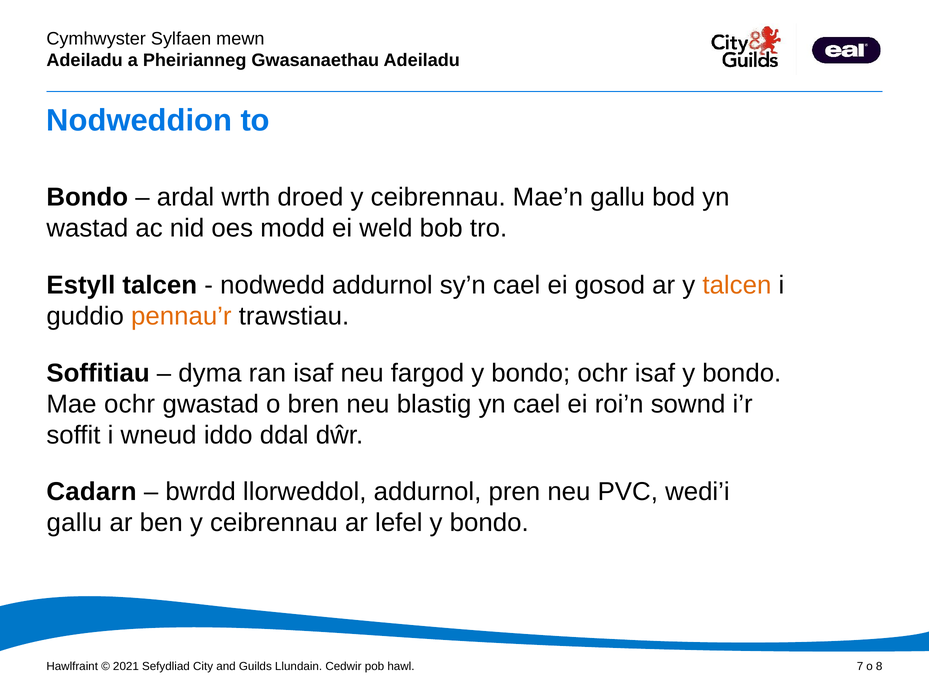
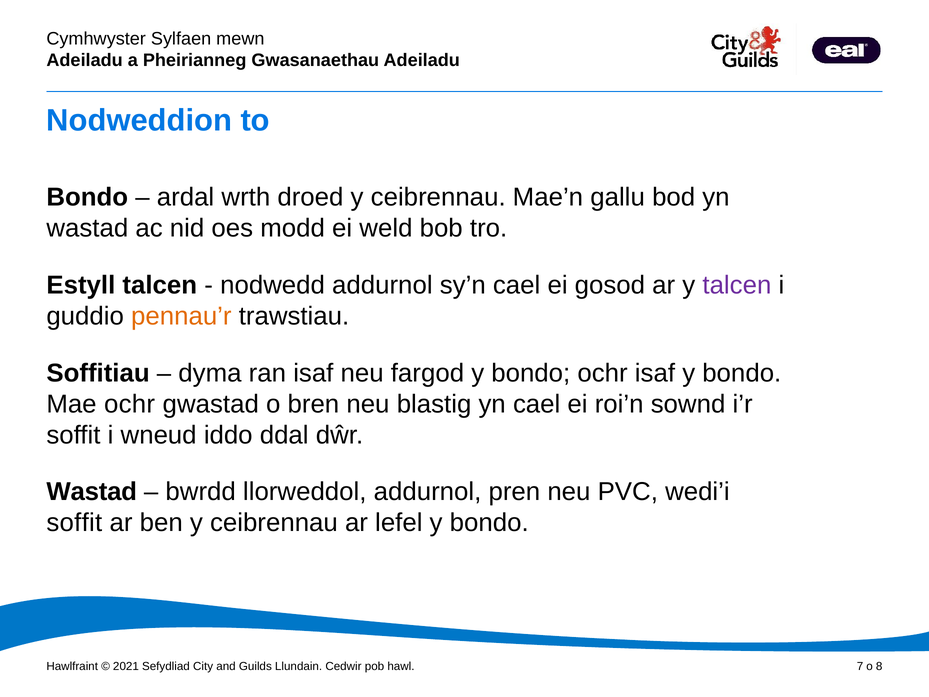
talcen colour: orange -> purple (737, 285)
Cadarn: Cadarn -> Wastad (92, 492)
gallu: gallu -> soffit (74, 523)
